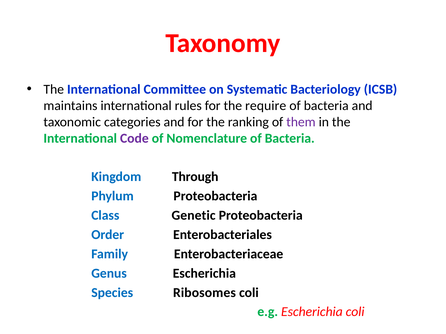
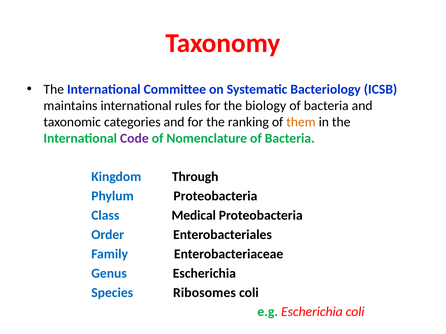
require: require -> biology (266, 106)
them colour: purple -> orange (301, 122)
Genetic: Genetic -> Medical (194, 216)
